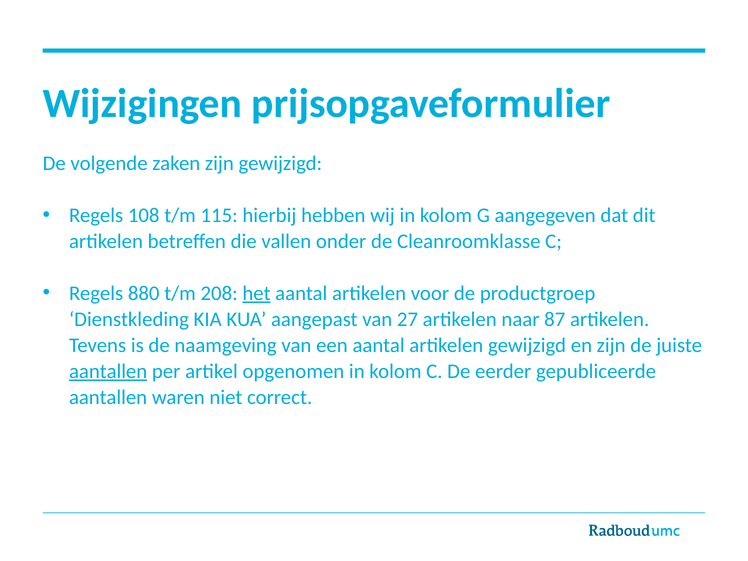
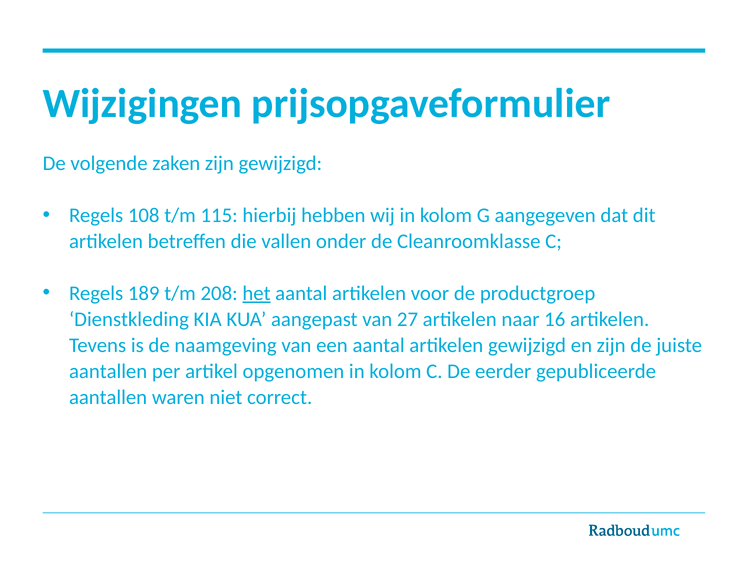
880: 880 -> 189 (144, 293)
87: 87 -> 16 (555, 319)
aantallen underline: present -> none (108, 371)
